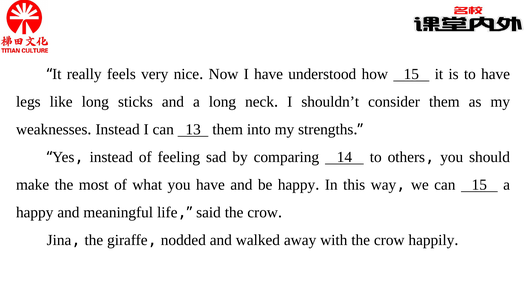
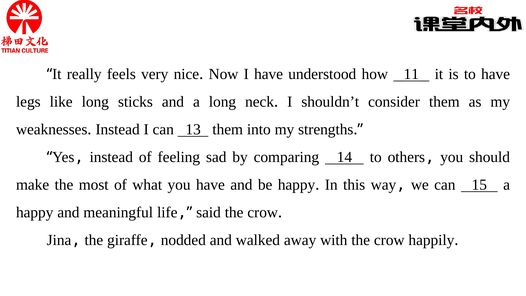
how 15: 15 -> 11 (411, 74)
